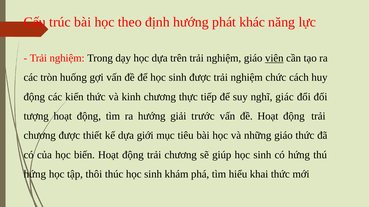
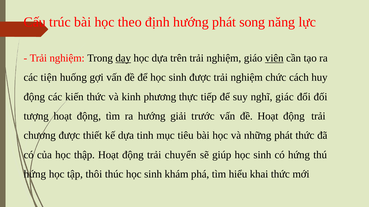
khác: khác -> song (252, 22)
dạy underline: none -> present (123, 58)
tròn: tròn -> tiện (49, 78)
kinh chương: chương -> phương (160, 97)
giới: giới -> tinh (145, 136)
những giáo: giáo -> phát (283, 136)
biến: biến -> thập (84, 155)
chương: chương -> chuyển (181, 155)
